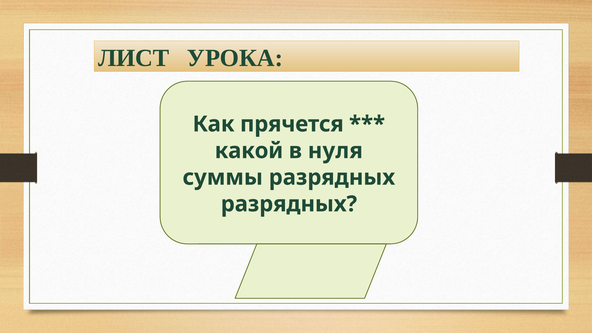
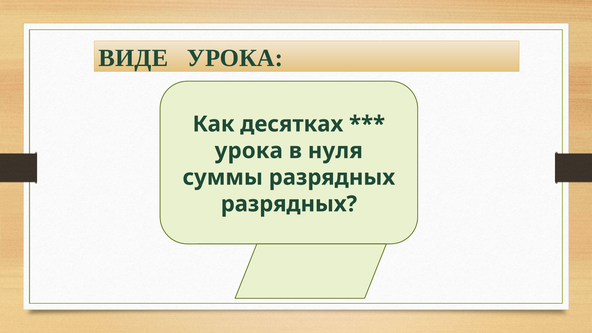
ЛИСТ: ЛИСТ -> ВИДЕ (133, 58)
прячется: прячется -> десятках (292, 124)
какой: какой -> урока (249, 151)
